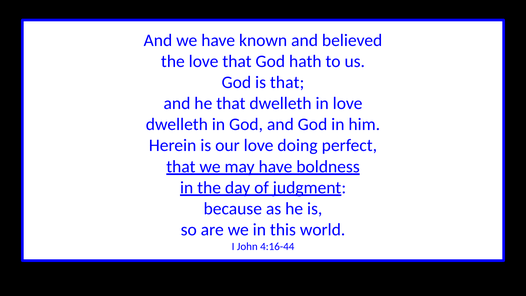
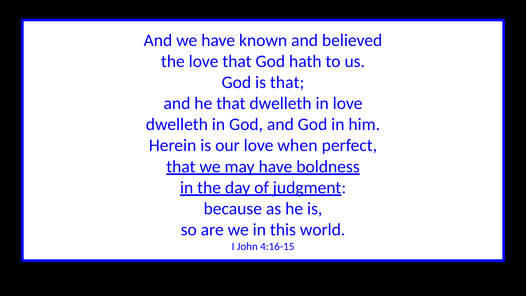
doing: doing -> when (297, 145)
4:16-44: 4:16-44 -> 4:16-15 (277, 246)
